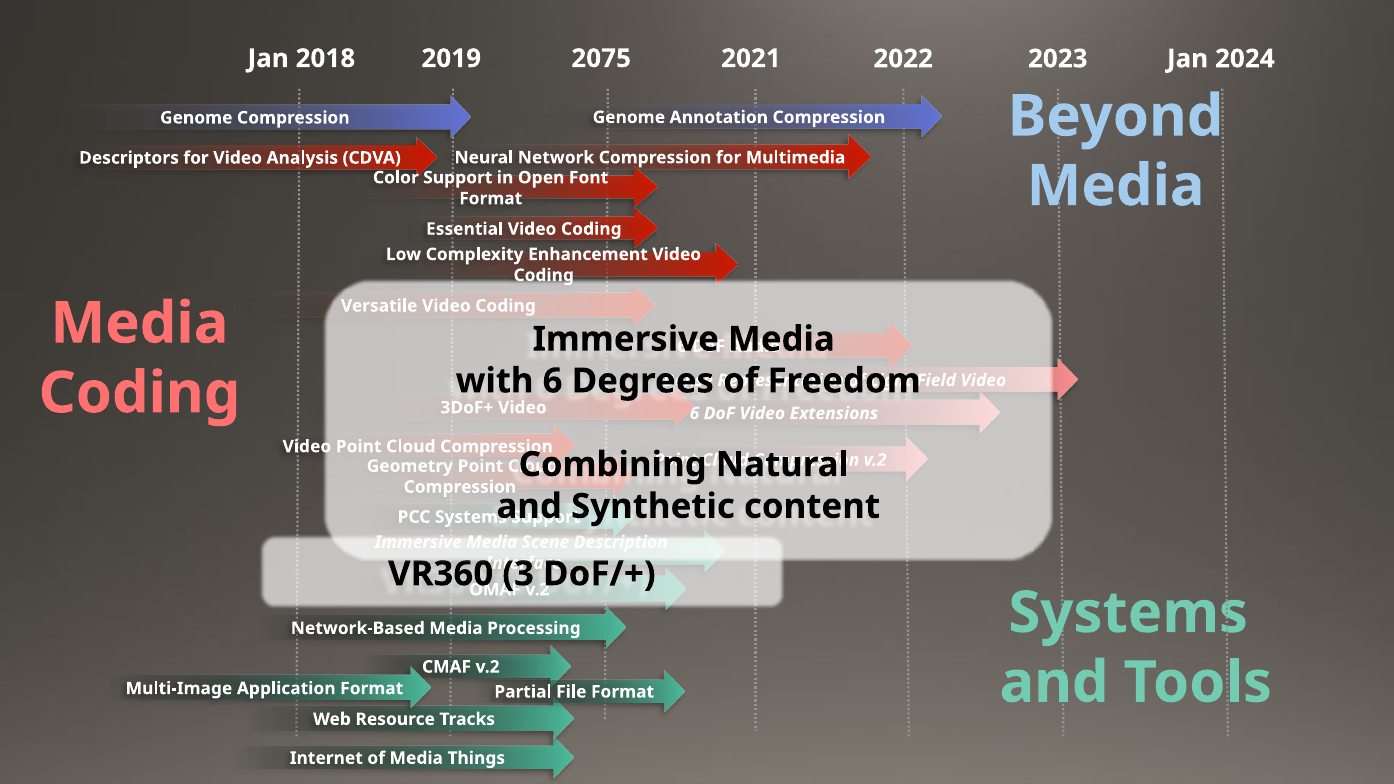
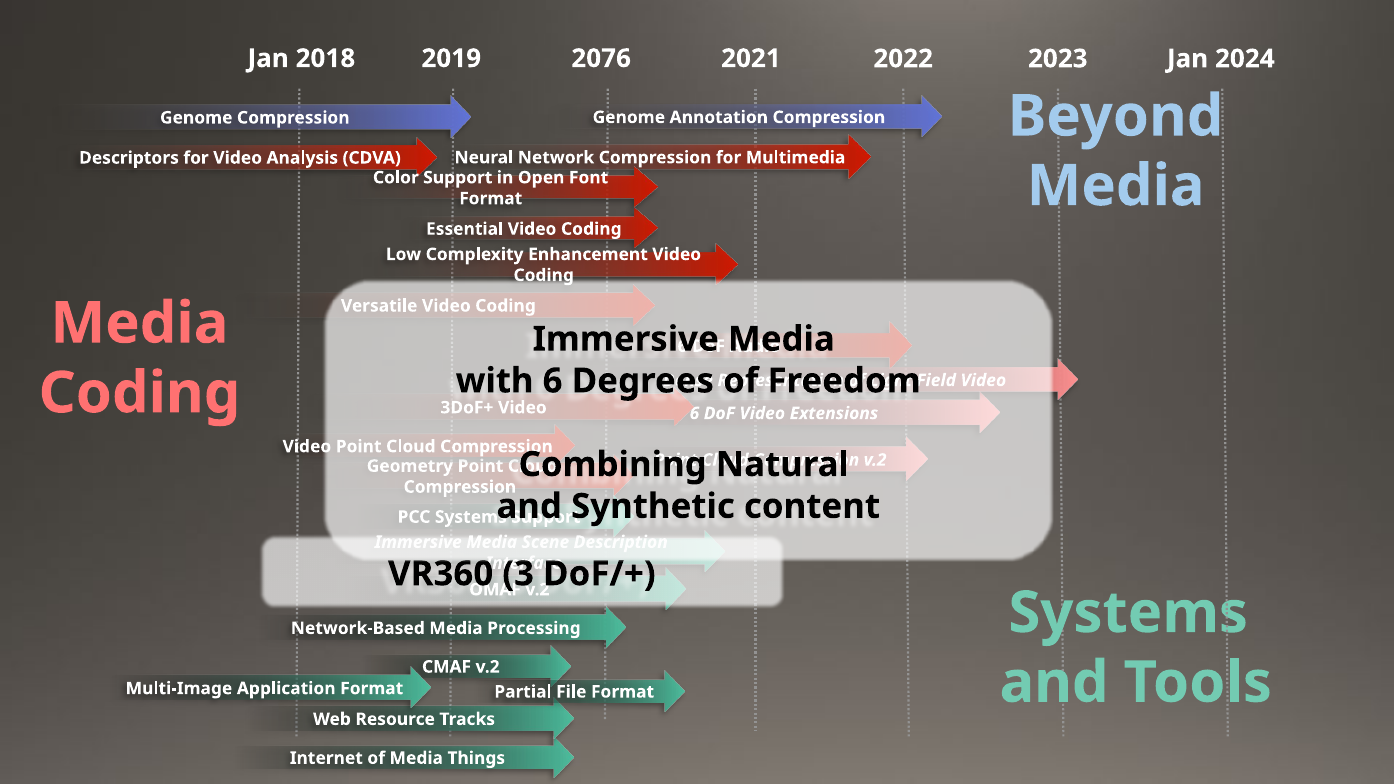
2075: 2075 -> 2076 (601, 58)
